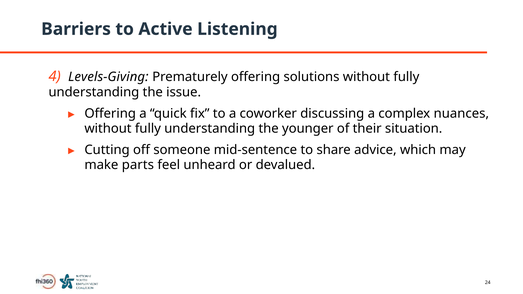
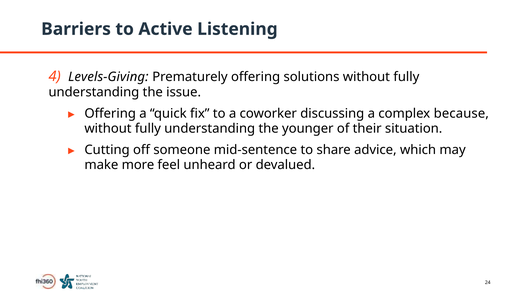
nuances: nuances -> because (461, 114)
parts: parts -> more (138, 165)
